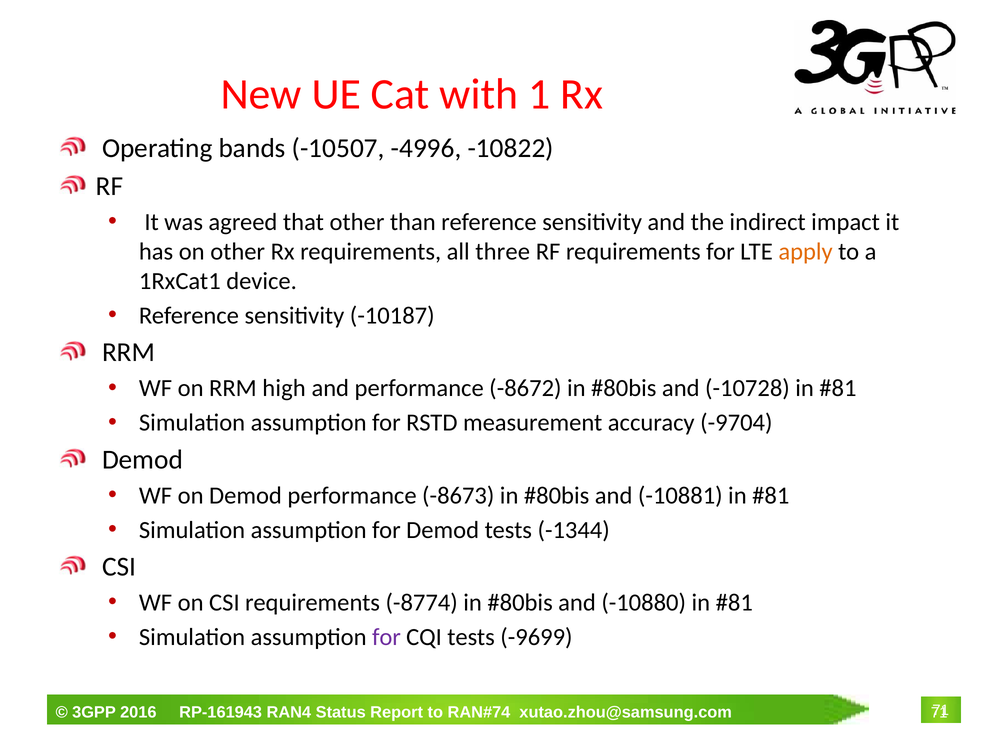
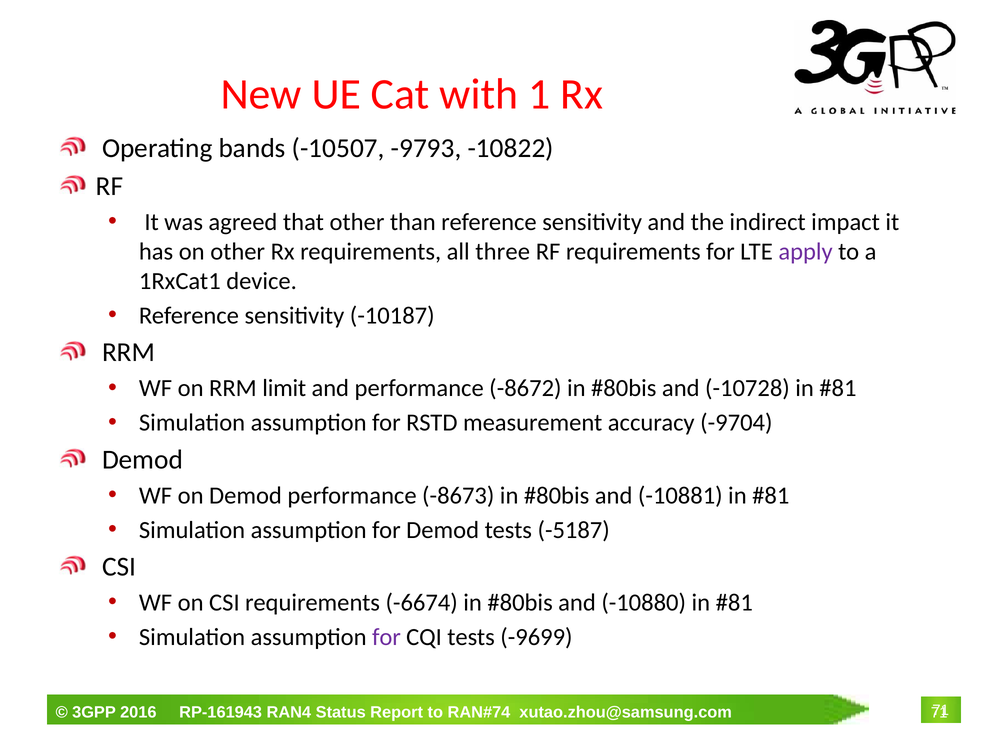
-4996: -4996 -> -9793 (426, 148)
apply colour: orange -> purple (806, 252)
high: high -> limit (284, 388)
-1344: -1344 -> -5187 (574, 530)
-8774: -8774 -> -6674 (422, 603)
